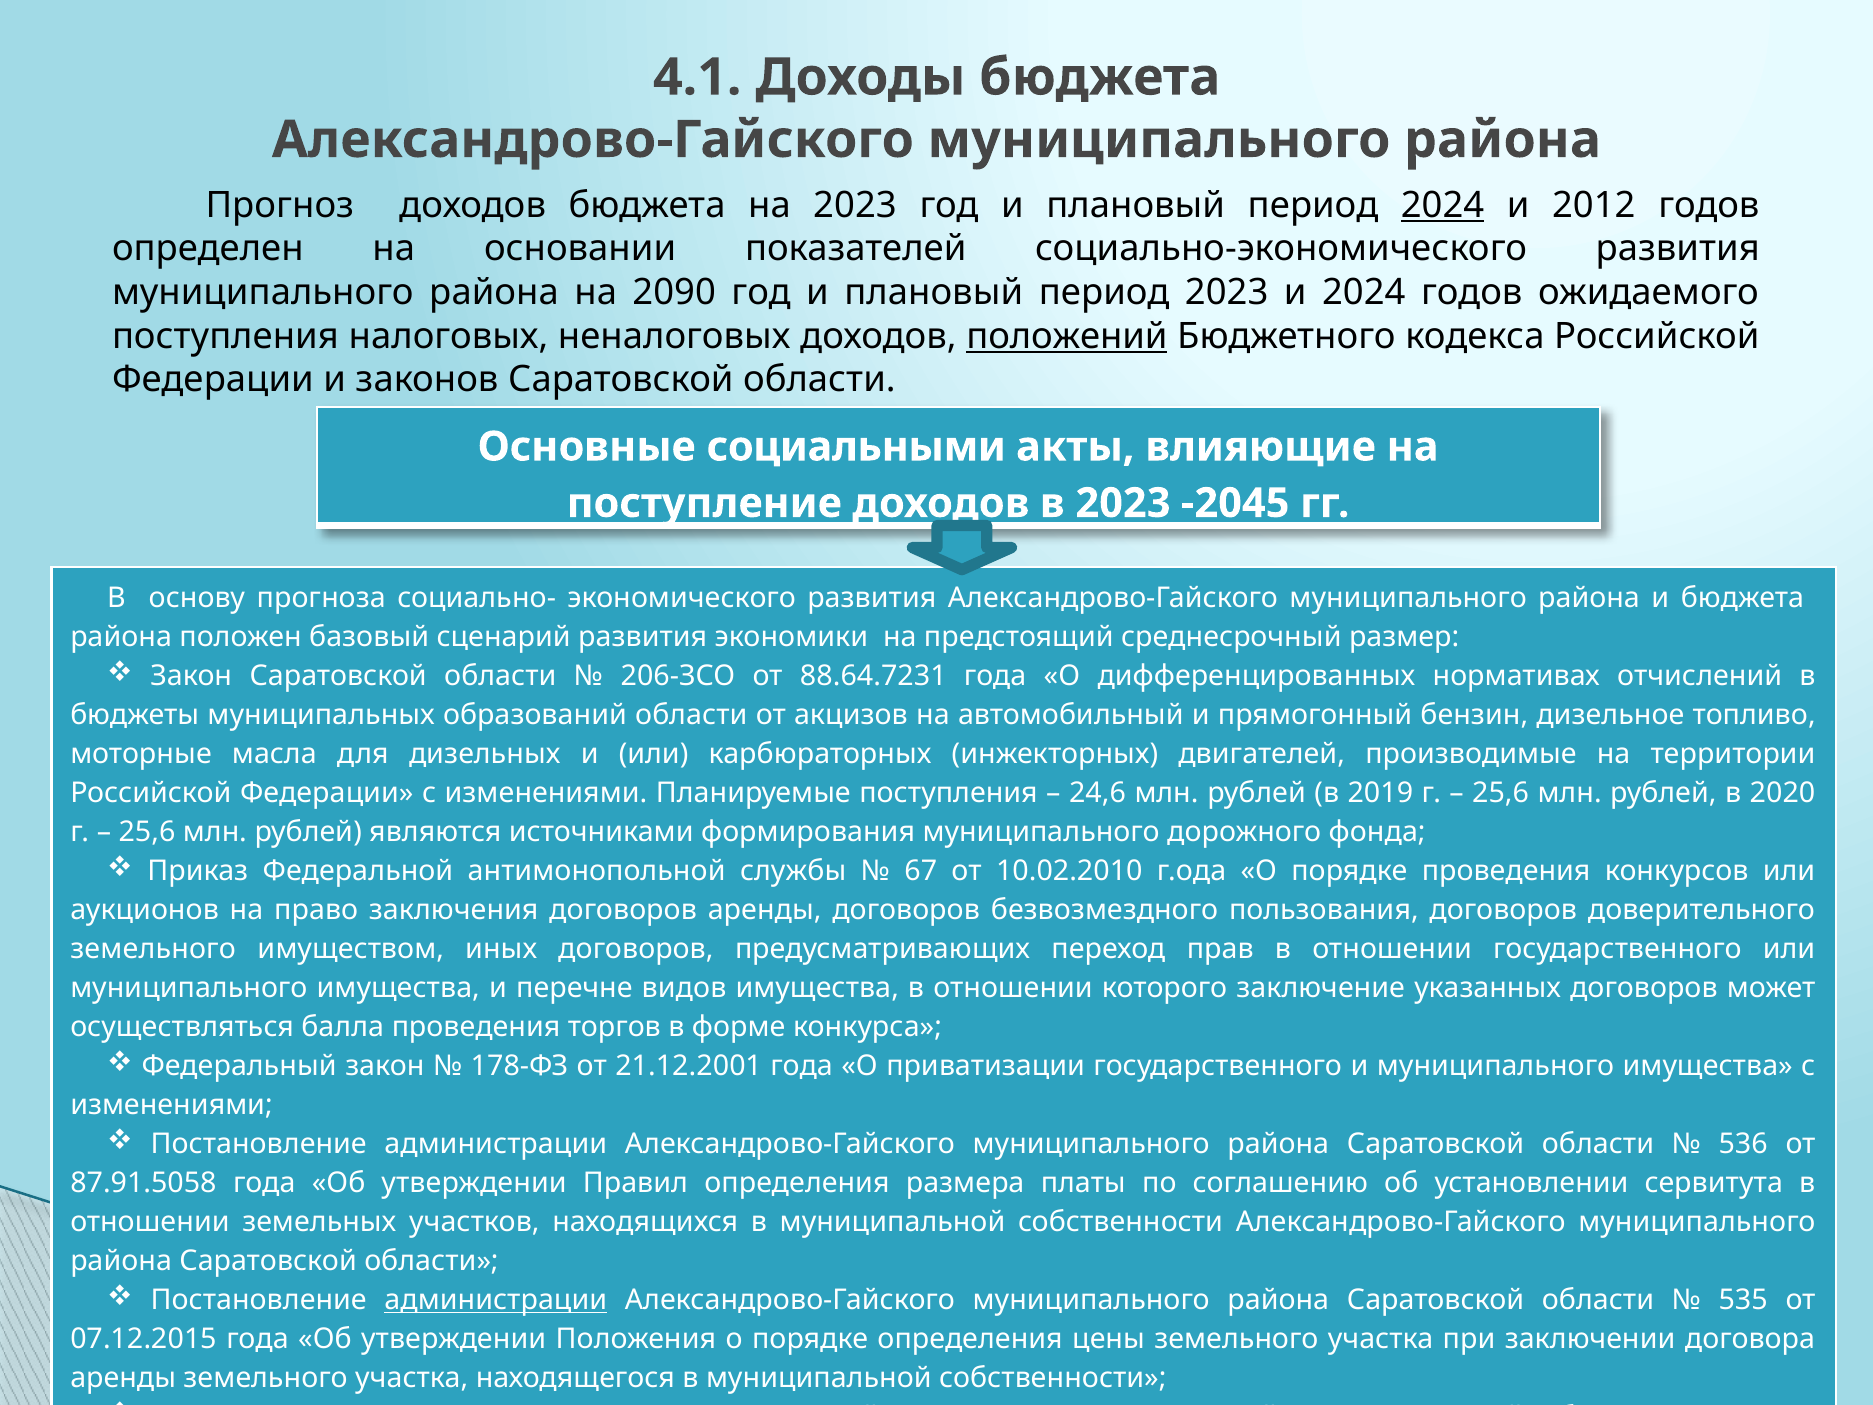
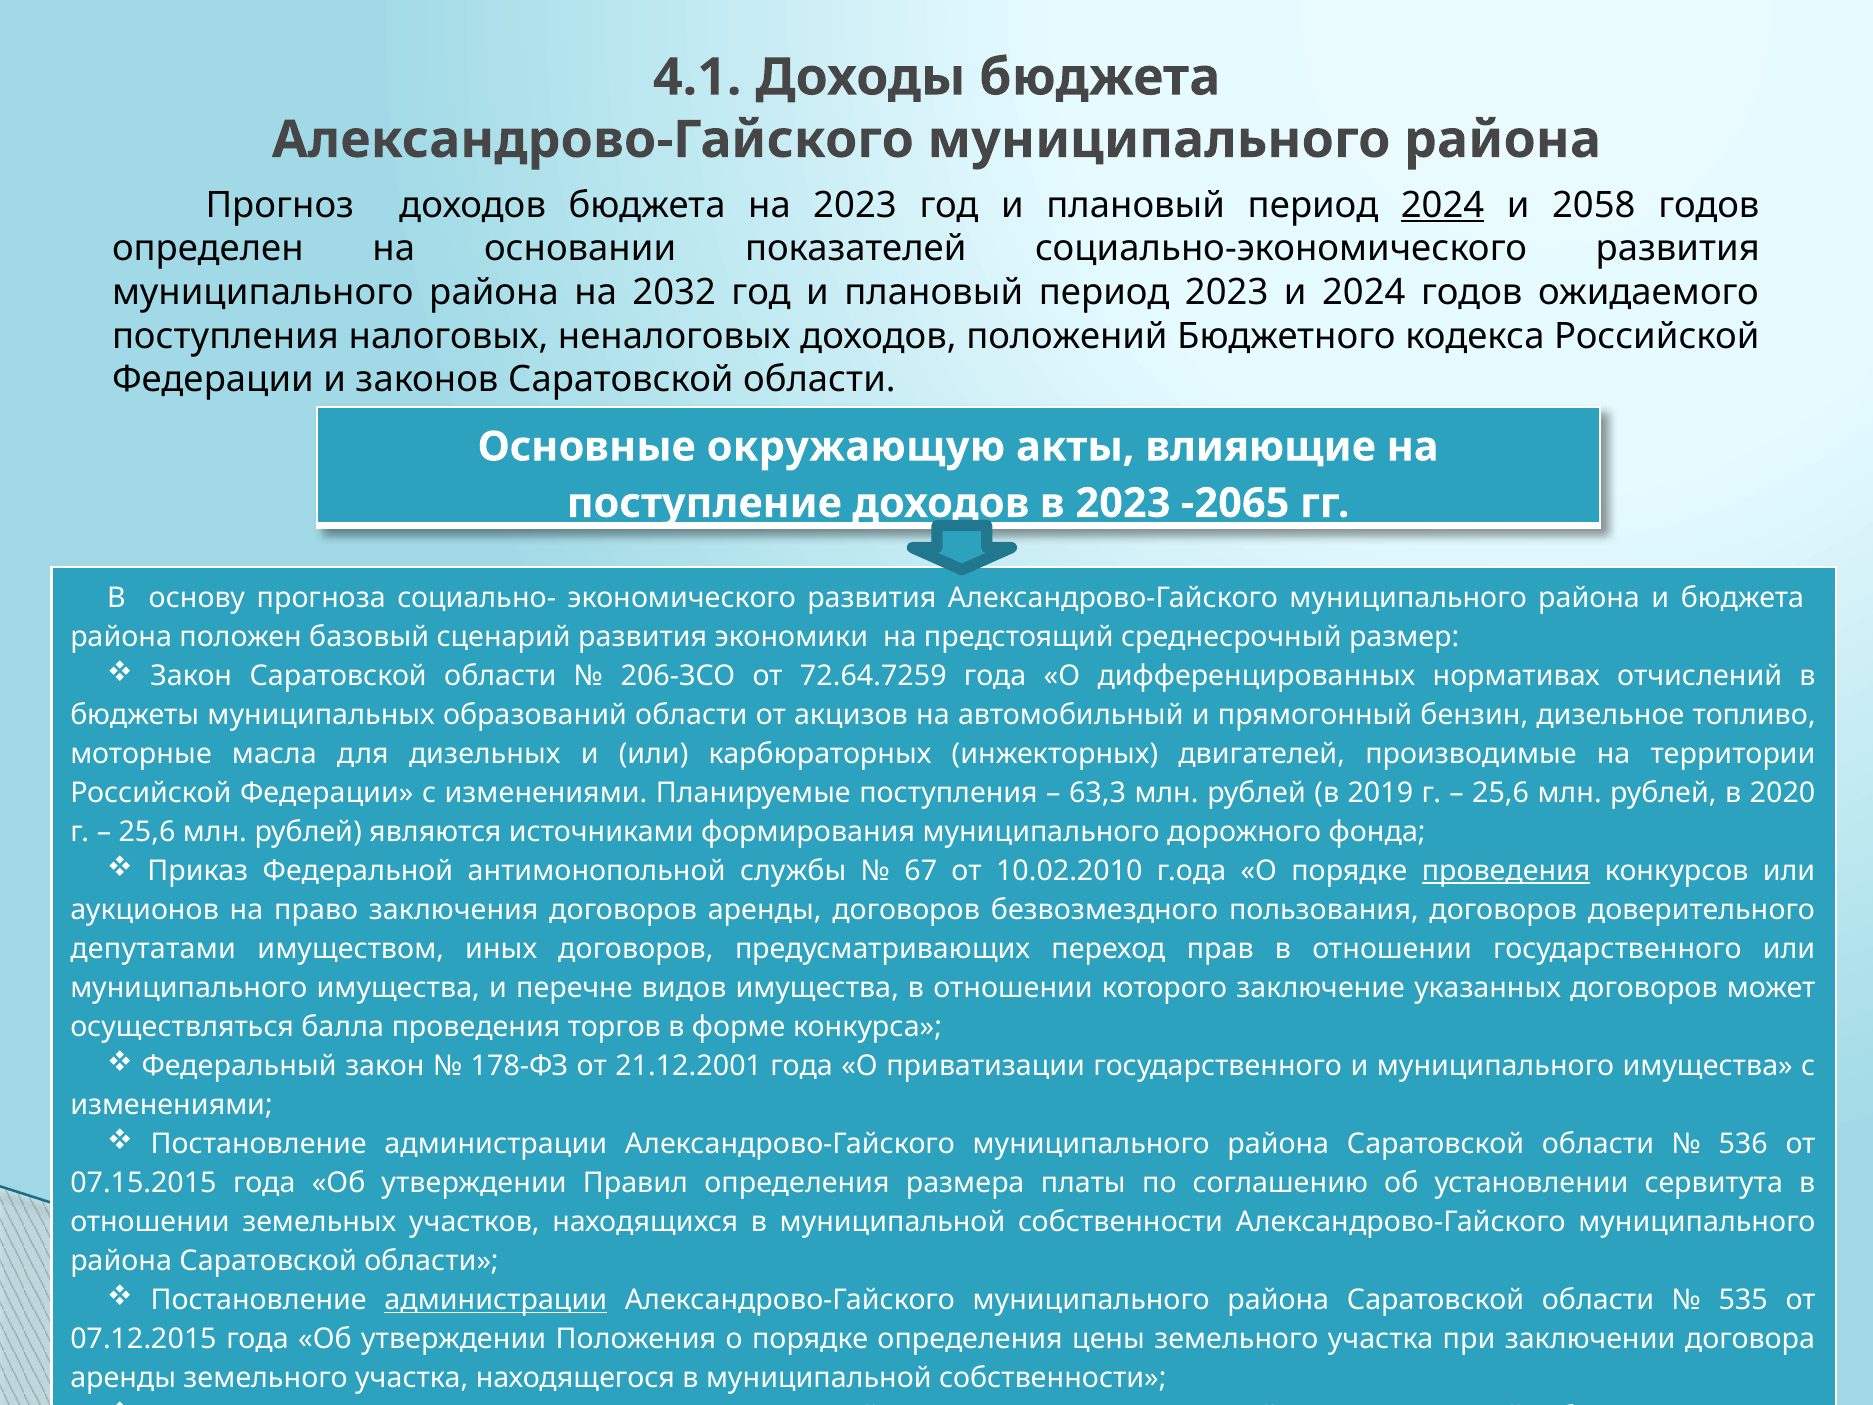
2012: 2012 -> 2058 (1594, 205)
2090: 2090 -> 2032 (674, 292)
положений underline: present -> none (1067, 336)
социальными: социальными -> окружающую (856, 447)
-2045: -2045 -> -2065 (1235, 503)
88.64.7231: 88.64.7231 -> 72.64.7259 (873, 676)
24,6: 24,6 -> 63,3 (1097, 793)
проведения underline: none -> present (1506, 871)
земельного: земельного -> депутатами (153, 949)
87.91.5058: 87.91.5058 -> 07.15.2015 (143, 1183)
